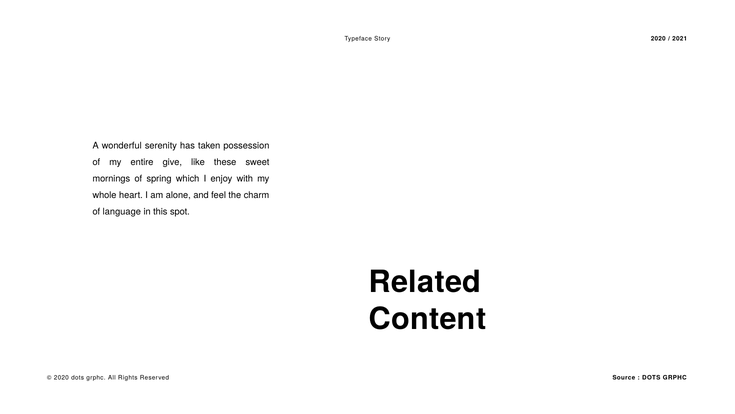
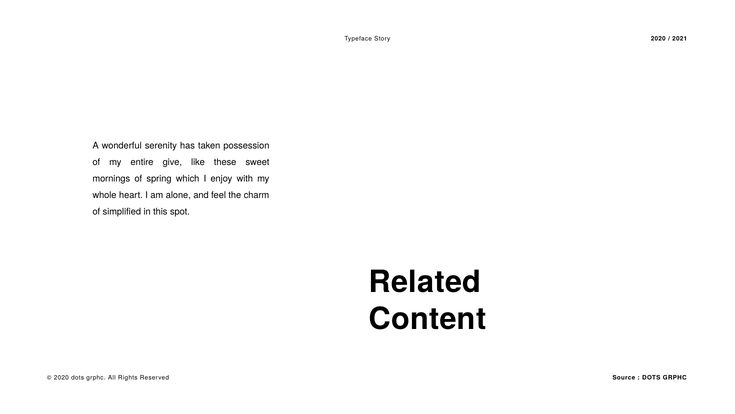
language: language -> simplified (122, 211)
